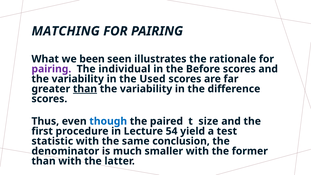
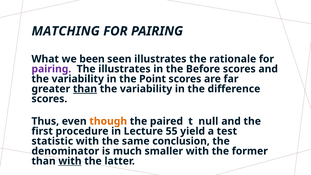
The individual: individual -> illustrates (124, 69)
Used: Used -> Point (153, 79)
though colour: blue -> orange (108, 121)
size: size -> null (208, 121)
54: 54 -> 55 (172, 131)
with underline: none -> present (70, 161)
